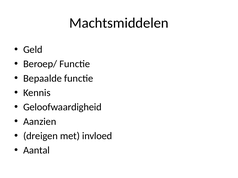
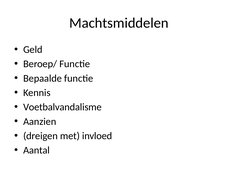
Geloofwaardigheid: Geloofwaardigheid -> Voetbalvandalisme (62, 107)
